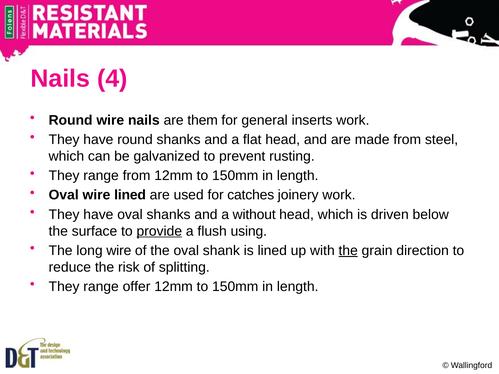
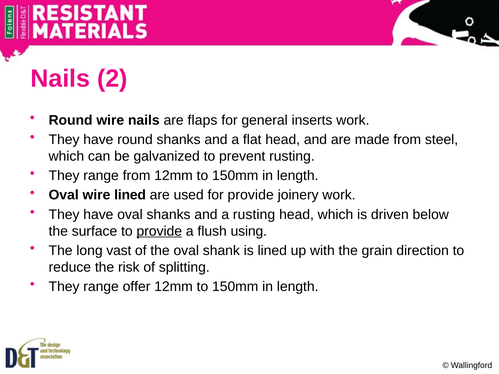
4: 4 -> 2 (112, 79)
them: them -> flaps (202, 120)
for catches: catches -> provide (251, 195)
a without: without -> rusting (254, 215)
long wire: wire -> vast (119, 251)
the underline: present -> none (348, 251)
